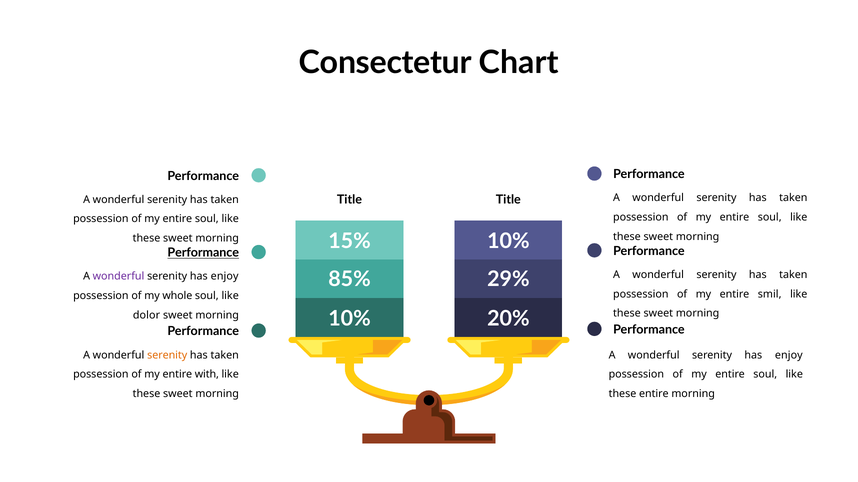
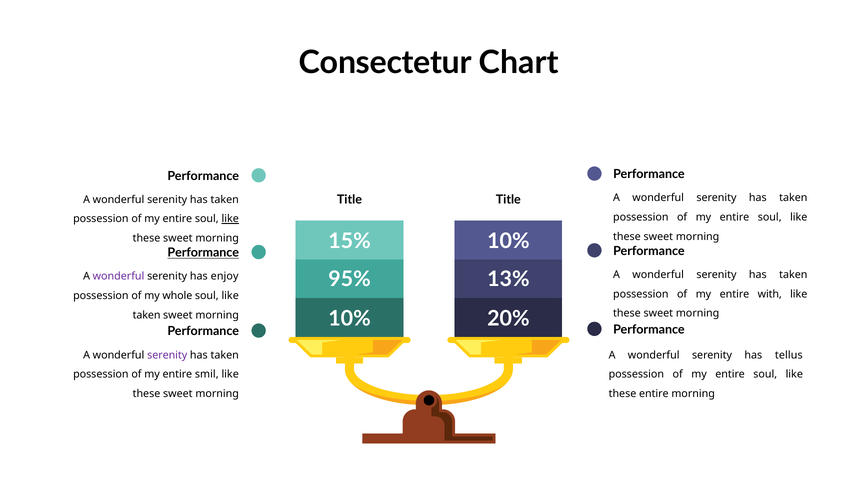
like underline: none -> present (230, 219)
85%: 85% -> 95% (349, 280)
29%: 29% -> 13% (508, 280)
smil: smil -> with (770, 294)
dolor: dolor -> taken (147, 315)
serenity colour: orange -> purple (167, 355)
enjoy: enjoy -> tellus (789, 355)
with: with -> smil (207, 375)
